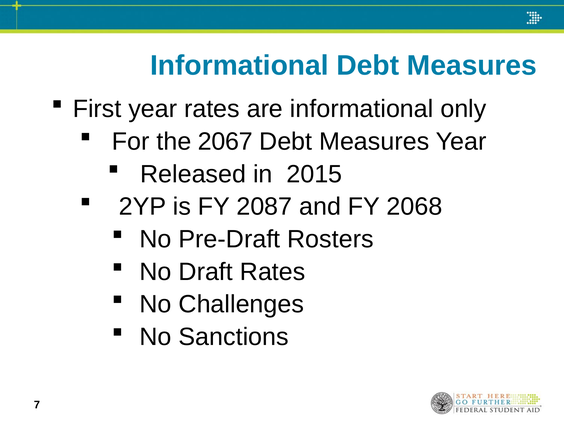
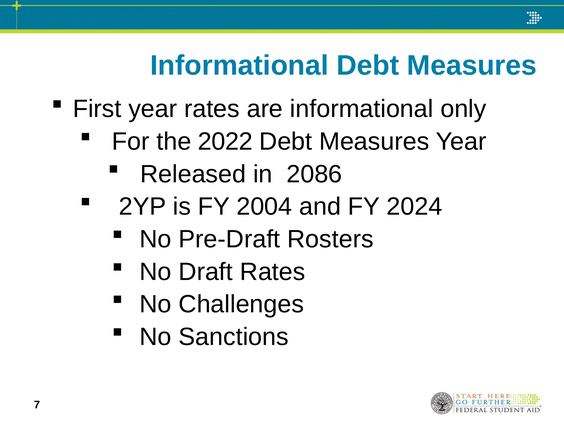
2067: 2067 -> 2022 (225, 141)
2015: 2015 -> 2086 (314, 174)
2087: 2087 -> 2004 (264, 207)
2068: 2068 -> 2024 (414, 207)
